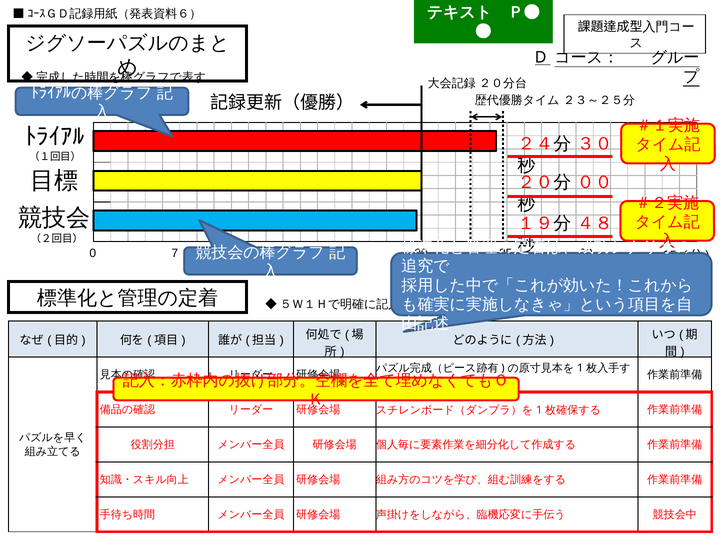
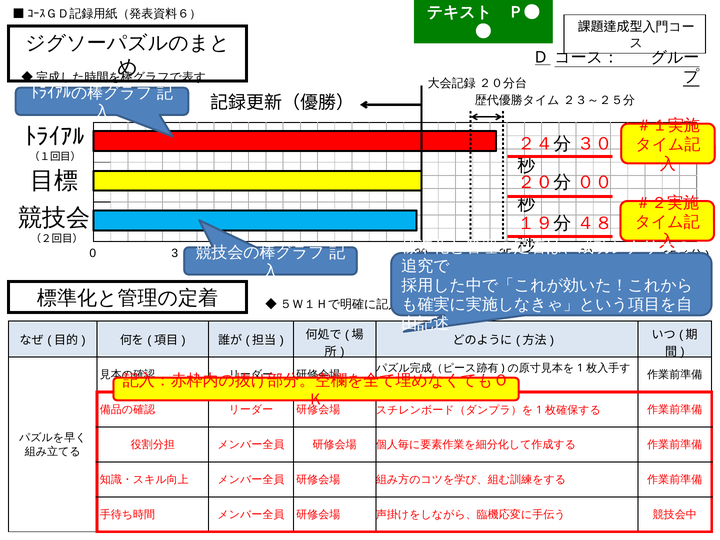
7: 7 -> 3 (175, 253)
